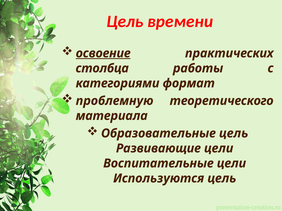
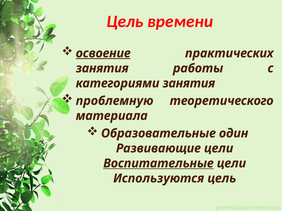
столбца: столбца -> занятия (102, 68)
категориями формат: формат -> занятия (189, 83)
Образовательные цель: цель -> один (234, 134)
Воспитательные underline: none -> present (158, 164)
